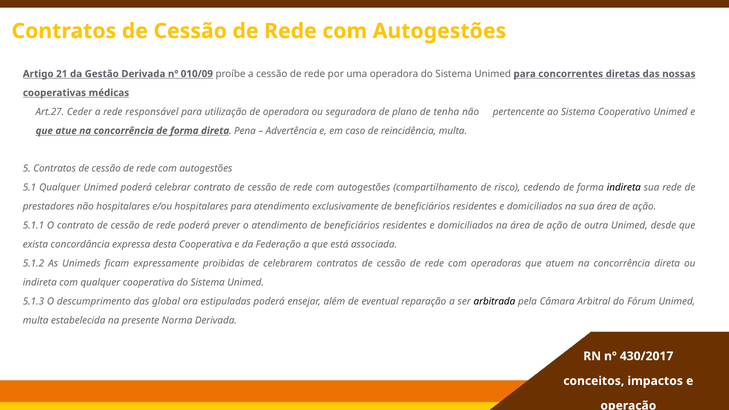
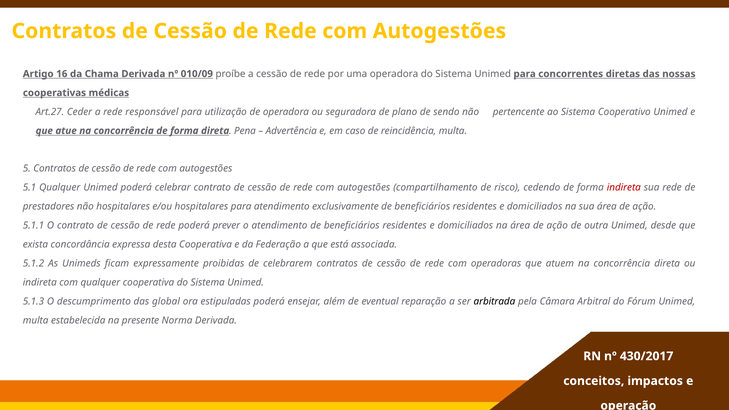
21: 21 -> 16 (62, 74)
Gestão: Gestão -> Chama (102, 74)
tenha: tenha -> sendo (446, 112)
indireta colour: black -> red (624, 188)
